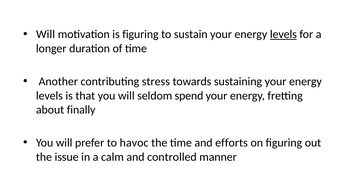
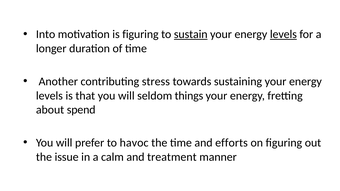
Will: Will -> Into (46, 34)
sustain underline: none -> present (191, 34)
spend: spend -> things (189, 96)
finally: finally -> spend (81, 110)
controlled: controlled -> treatment (172, 157)
